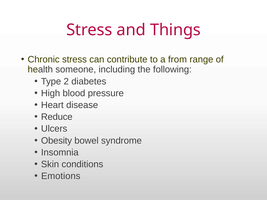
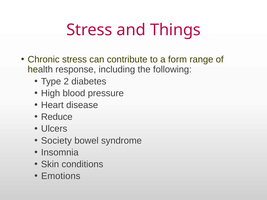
from: from -> form (177, 60)
someone: someone -> response (76, 70)
Obesity: Obesity -> Society (56, 141)
